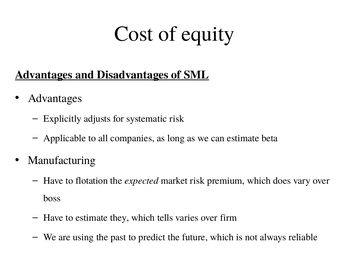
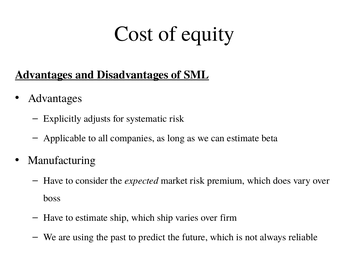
flotation: flotation -> consider (92, 181)
estimate they: they -> ship (120, 217)
which tells: tells -> ship (165, 217)
